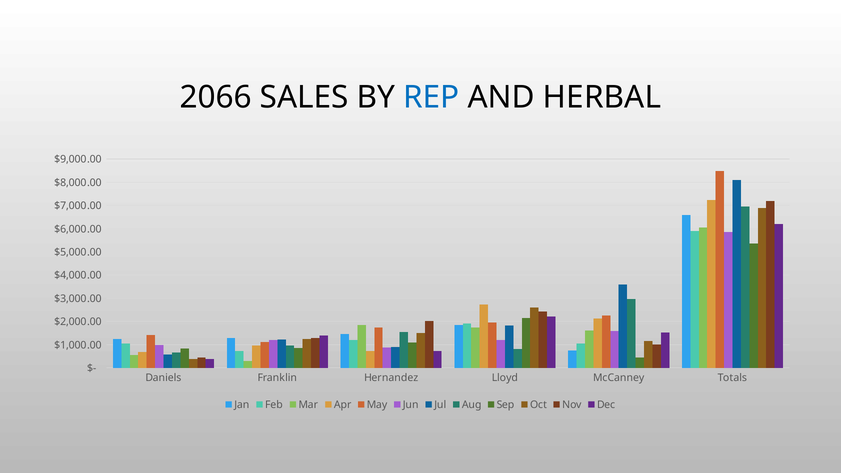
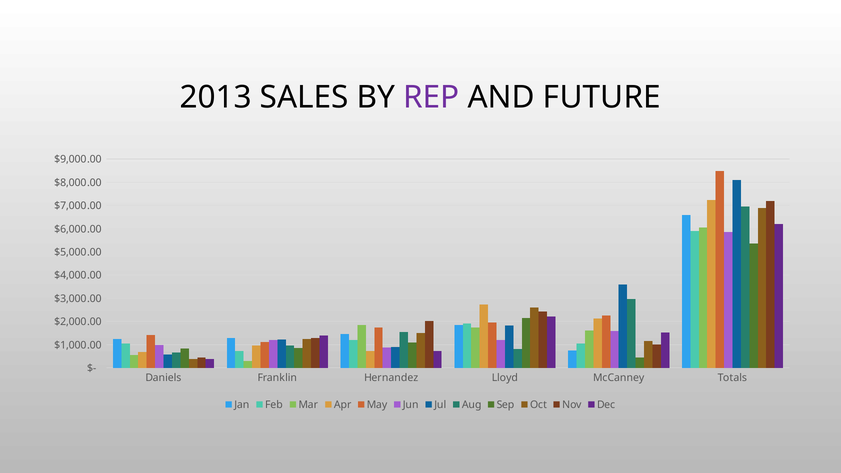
2066: 2066 -> 2013 (216, 97)
REP colour: blue -> purple (431, 97)
HERBAL: HERBAL -> FUTURE (602, 97)
